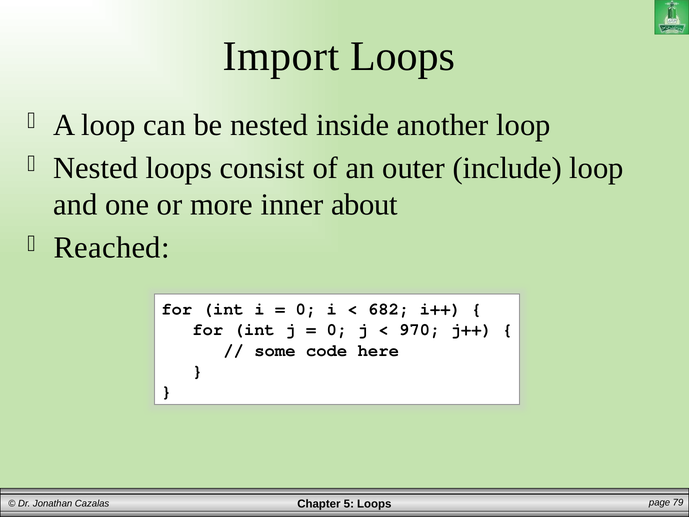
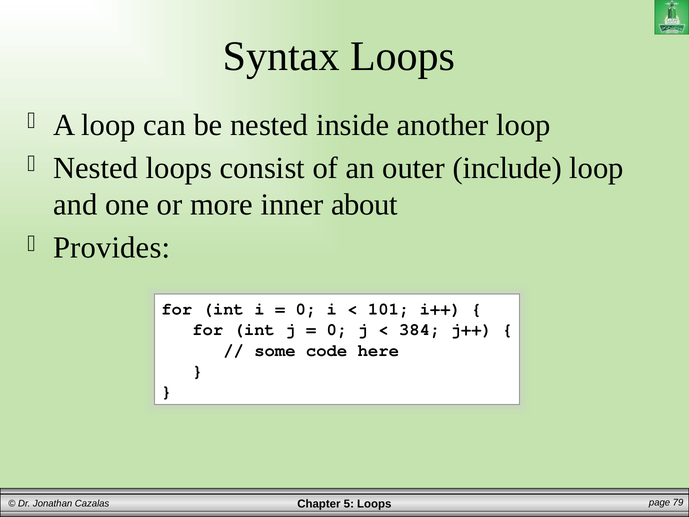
Import: Import -> Syntax (281, 56)
Reached: Reached -> Provides (112, 248)
682: 682 -> 101 (389, 309)
970: 970 -> 384 (420, 330)
